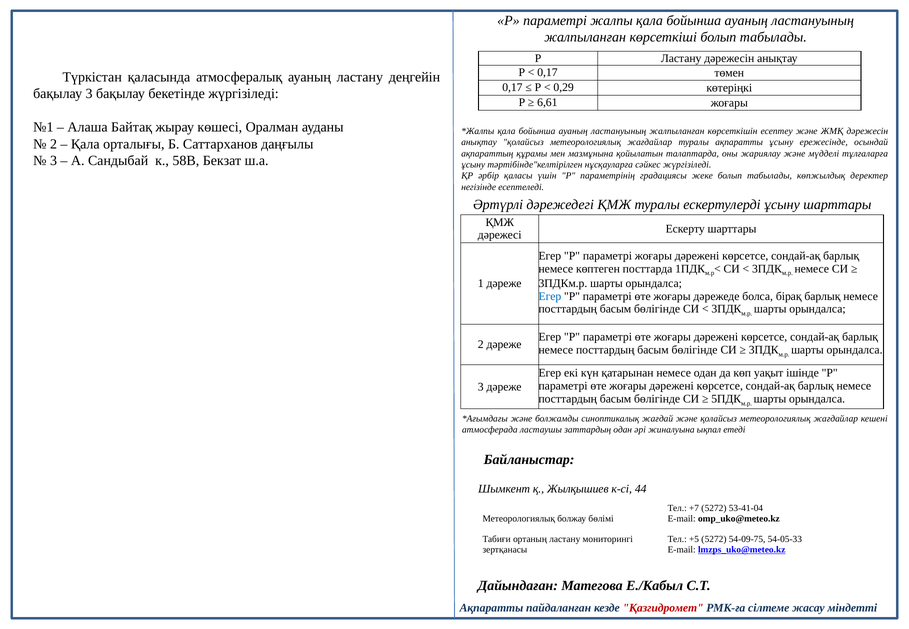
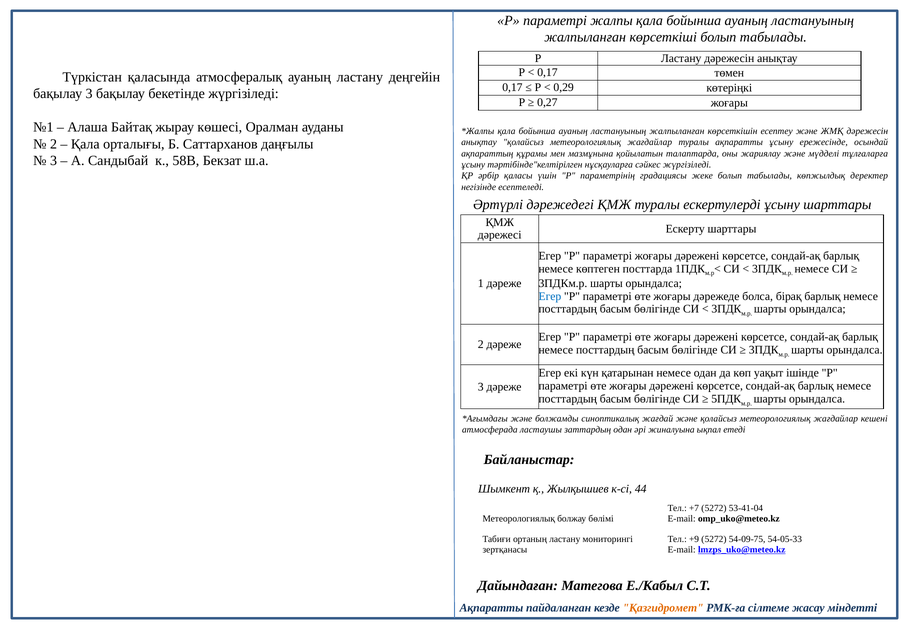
6,61: 6,61 -> 0,27 (547, 103)
+5: +5 -> +9 (694, 539)
Қазгидромет colour: red -> orange (663, 608)
